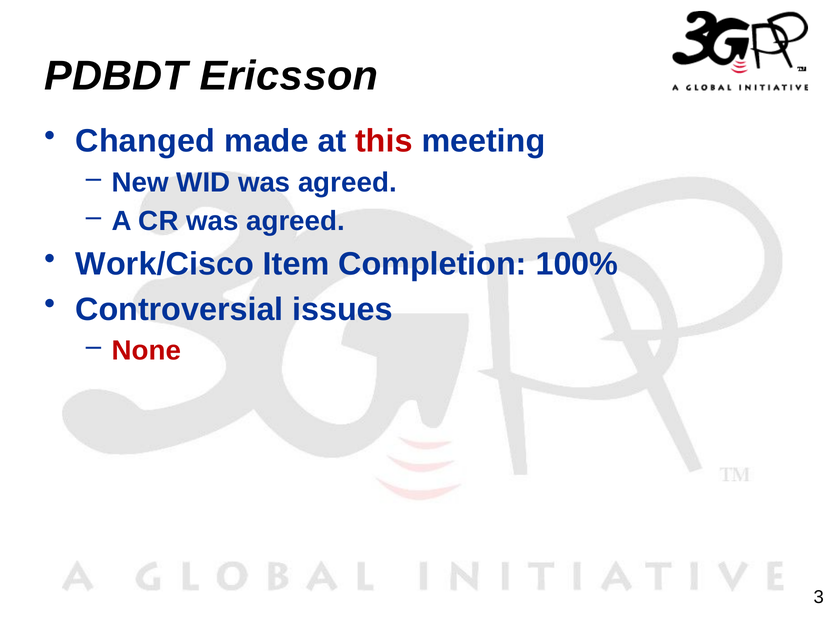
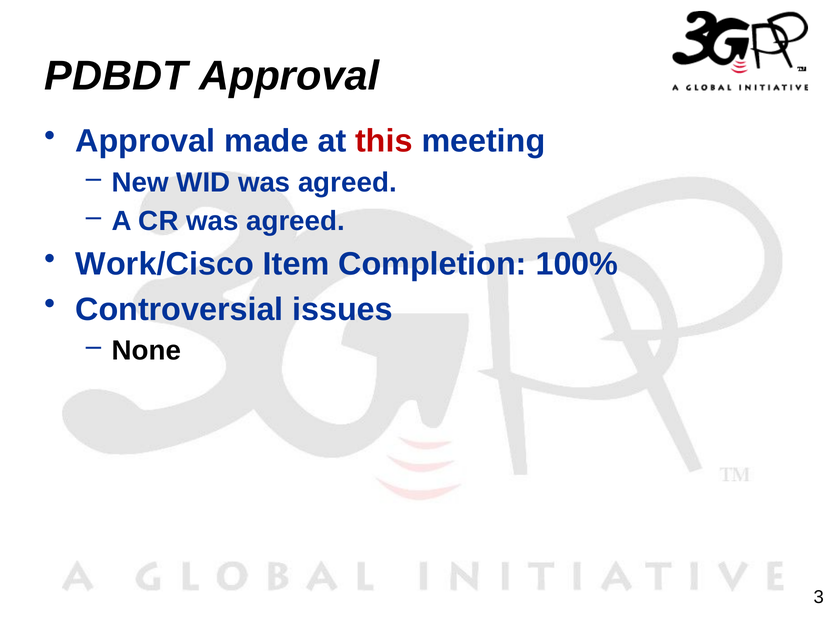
PDBDT Ericsson: Ericsson -> Approval (289, 76)
Changed: Changed -> Approval (145, 141)
None colour: red -> black (146, 351)
